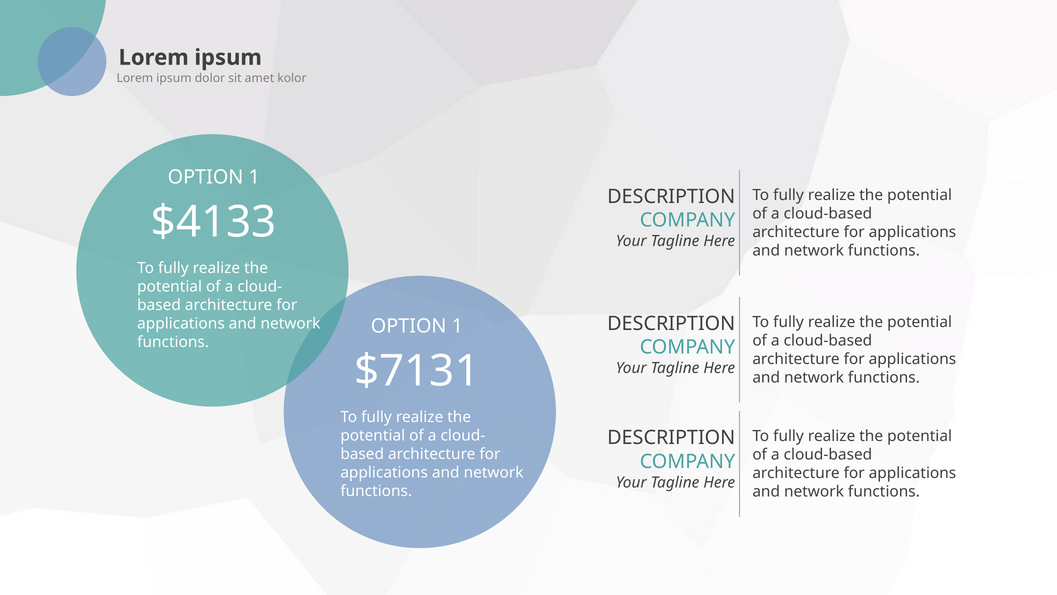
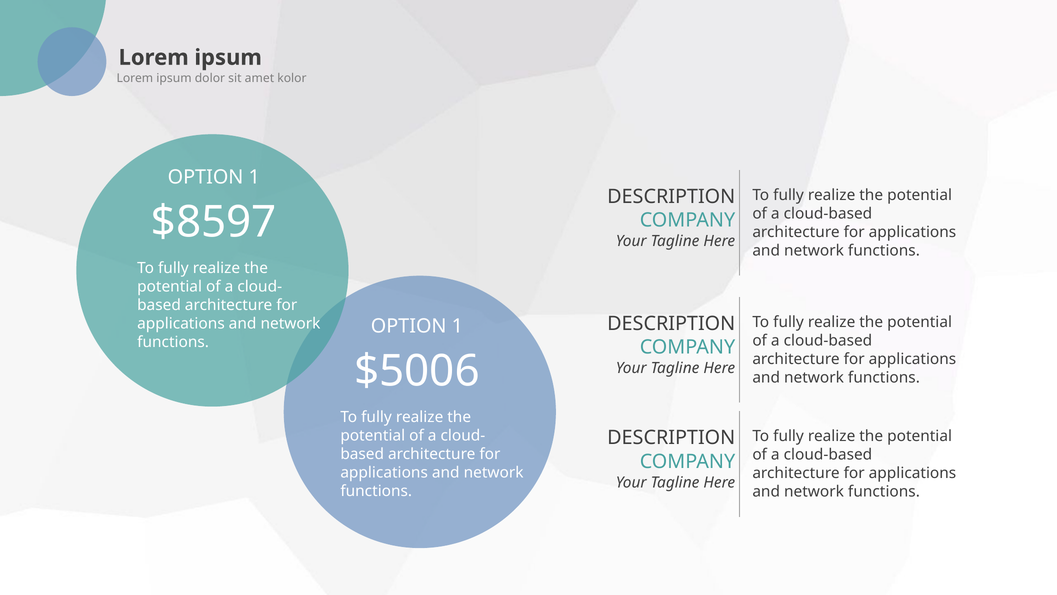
$4133: $4133 -> $8597 (214, 222)
$7131: $7131 -> $5006 (417, 371)
